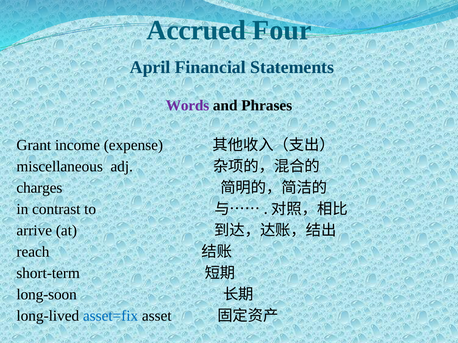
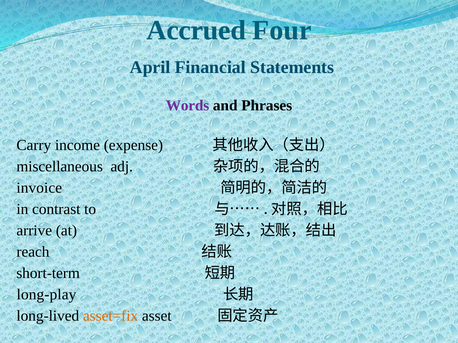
Grant: Grant -> Carry (34, 145)
charges: charges -> invoice (39, 188)
long-soon: long-soon -> long-play (46, 295)
asset=fix colour: blue -> orange (111, 316)
